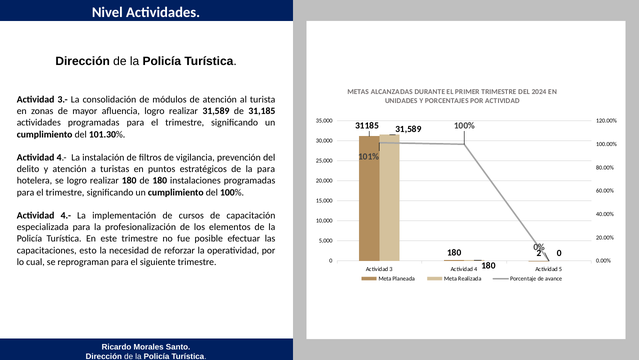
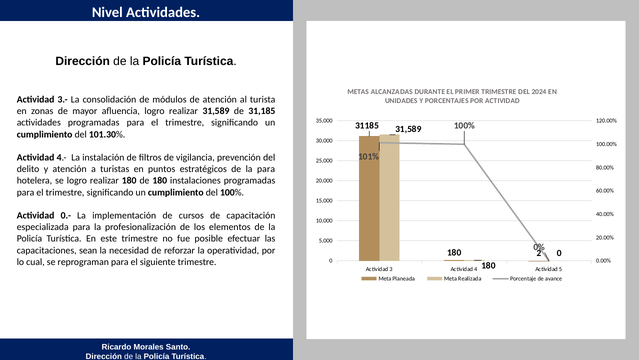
4.-: 4.- -> 0.- (66, 215)
esto: esto -> sean (88, 250)
